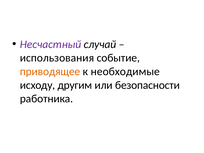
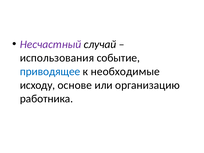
приводящее colour: orange -> blue (50, 72)
другим: другим -> основе (75, 85)
безопасности: безопасности -> организацию (147, 85)
